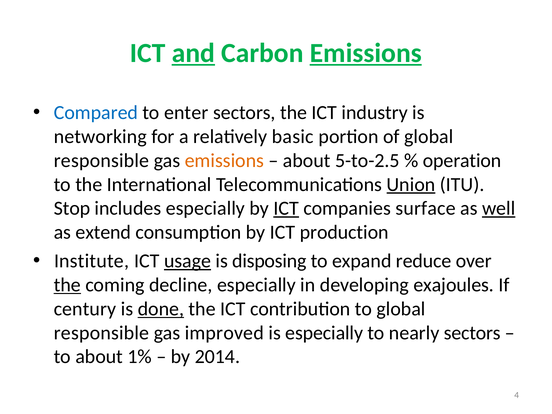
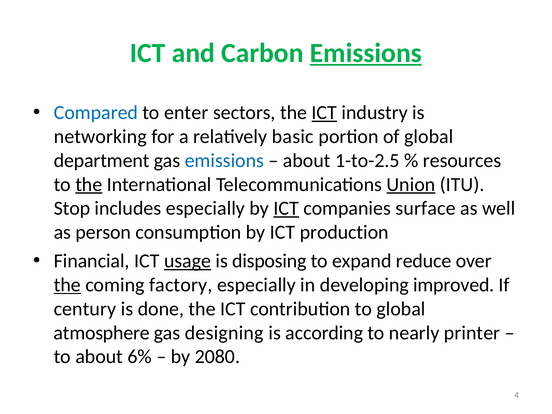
and underline: present -> none (193, 53)
ICT underline: none -> present (324, 113)
responsible: responsible -> department (102, 161)
emissions colour: orange -> blue (224, 161)
5-to-2.5: 5-to-2.5 -> 1-to-2.5 (367, 161)
operation: operation -> resources (462, 161)
the underline: none -> present (89, 184)
well underline: present -> none (499, 208)
extend: extend -> person (103, 232)
Institute: Institute -> Financial (92, 261)
decline: decline -> factory (181, 285)
exajoules: exajoules -> improved (454, 285)
done underline: present -> none (161, 309)
responsible: responsible -> atmosphere (102, 333)
improved: improved -> designing (224, 333)
is especially: especially -> according (324, 333)
nearly sectors: sectors -> printer (472, 333)
1%: 1% -> 6% (140, 357)
2014: 2014 -> 2080 (217, 357)
